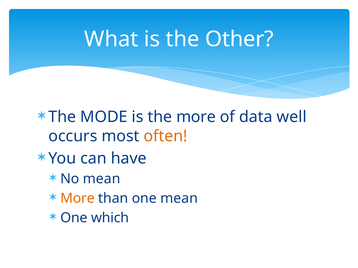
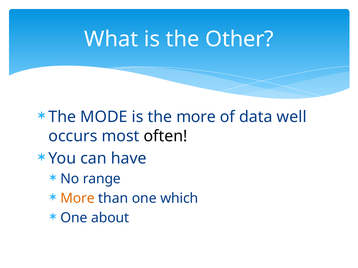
often colour: orange -> black (165, 136)
No mean: mean -> range (102, 179)
one mean: mean -> which (179, 199)
which: which -> about (110, 218)
